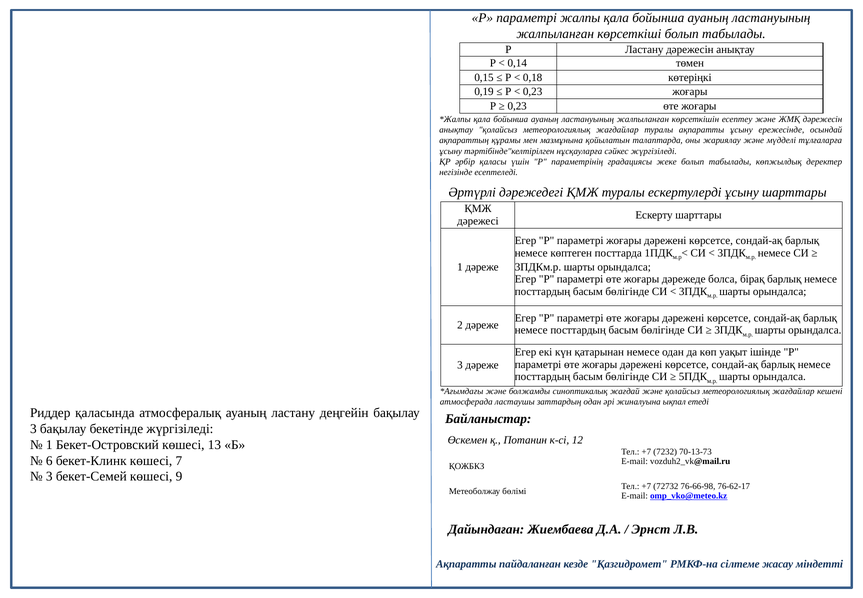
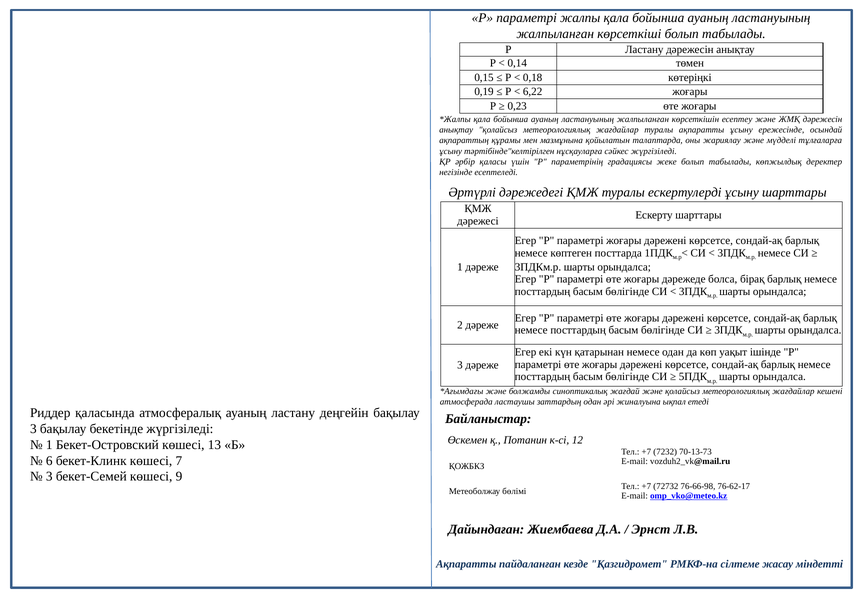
0,23: 0,23 -> 6,22 (533, 92)
